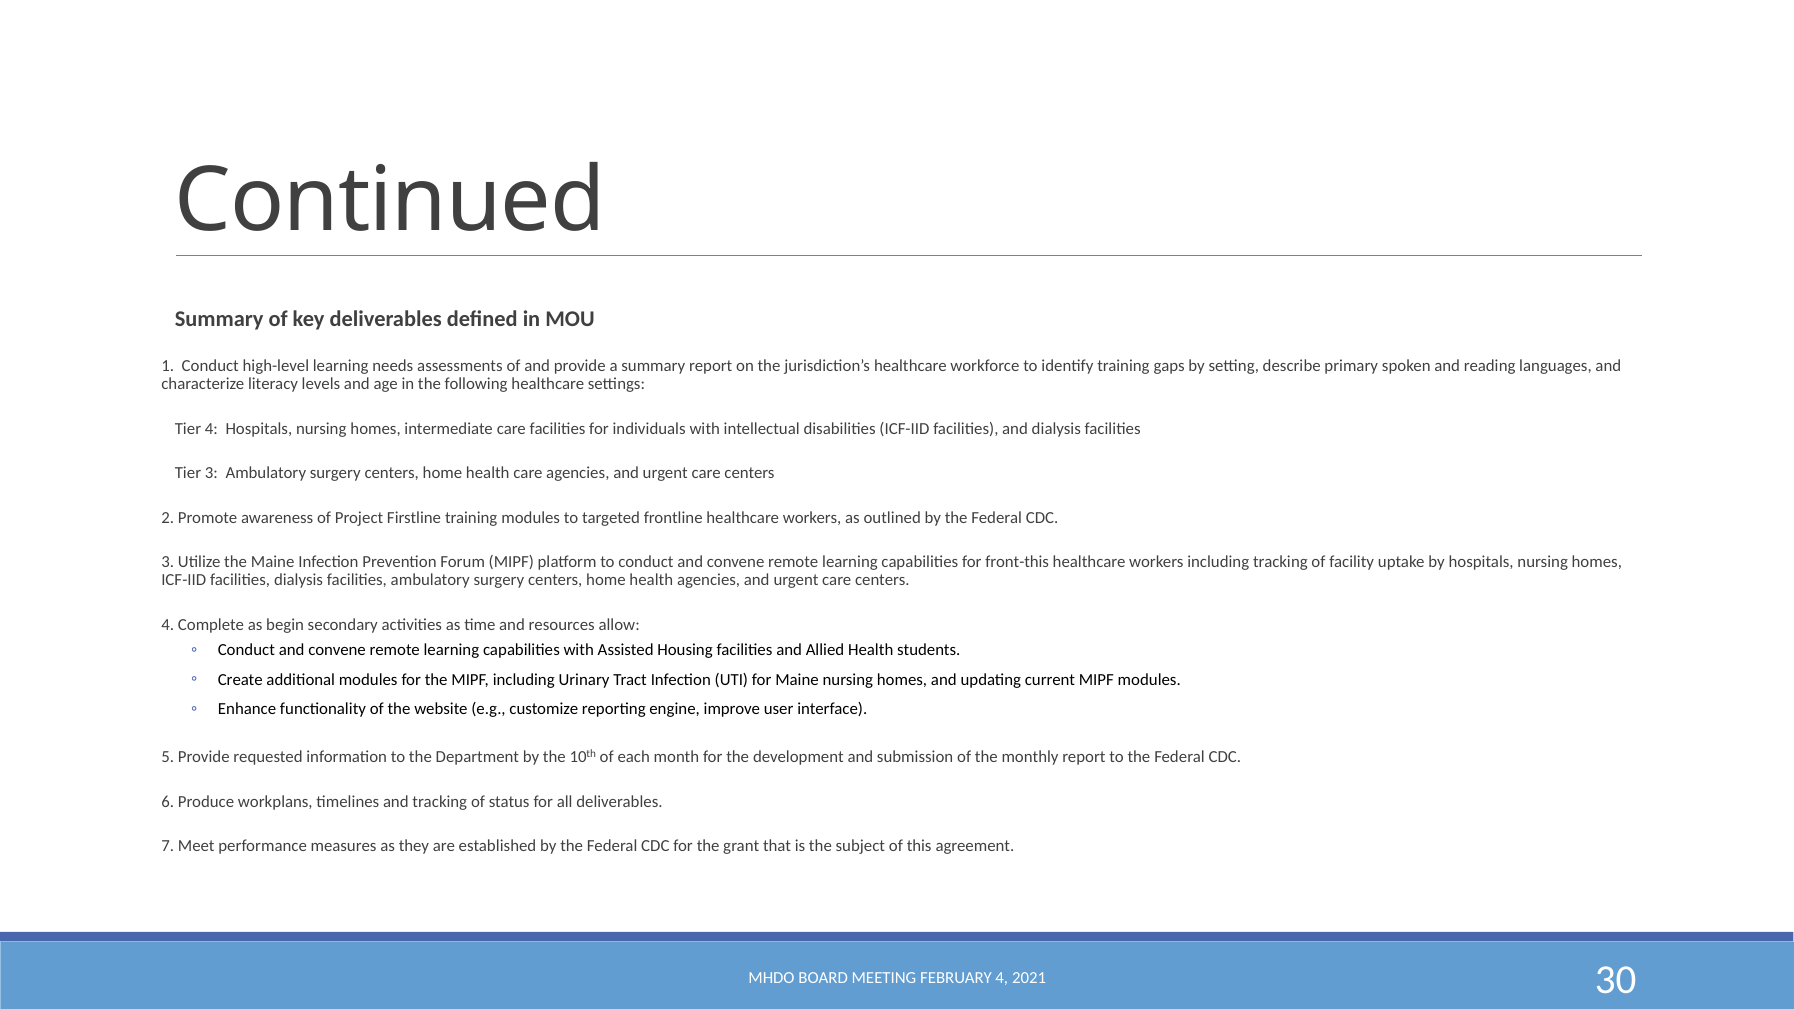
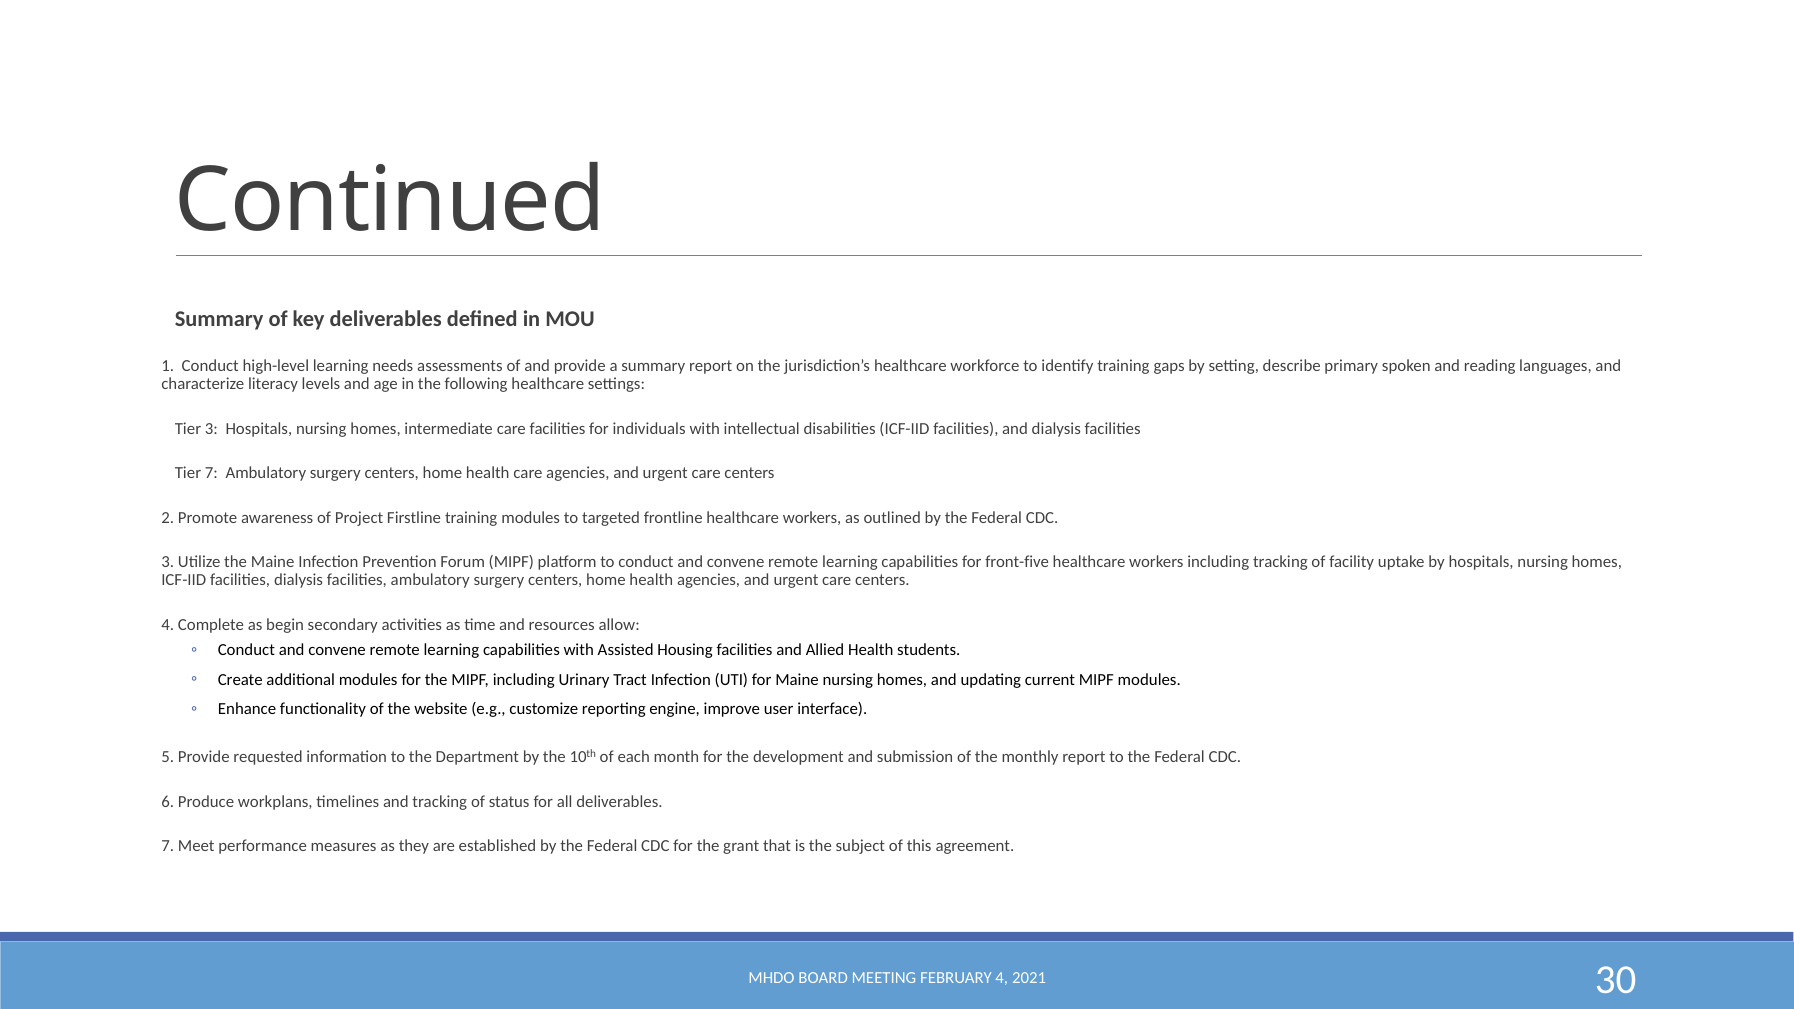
Tier 4: 4 -> 3 (211, 429)
Tier 3: 3 -> 7 (211, 473)
front-this: front-this -> front-five (1017, 562)
